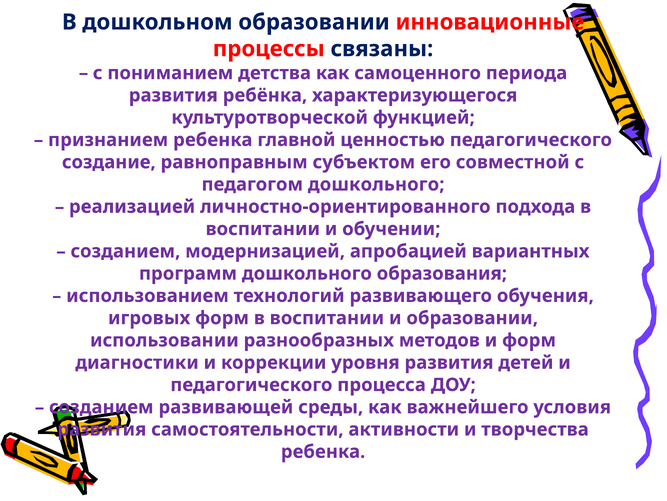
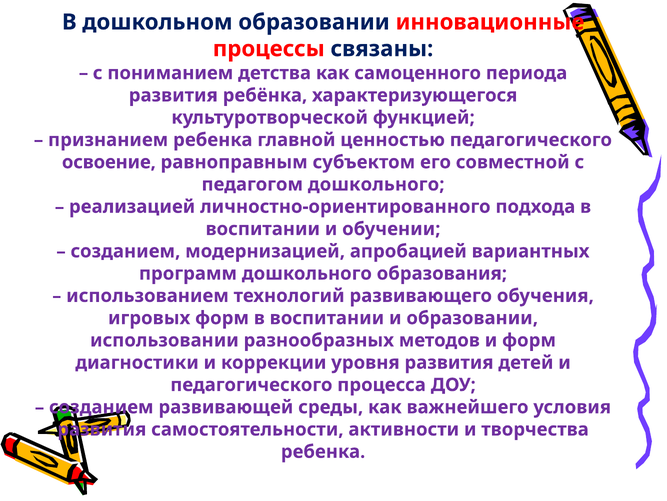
создание: создание -> освоение (109, 162)
